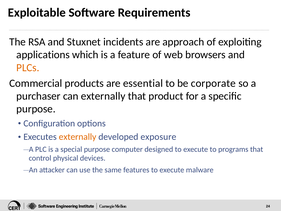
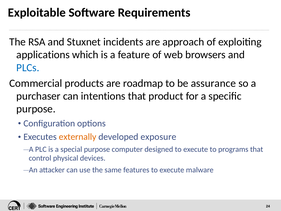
PLCs colour: orange -> blue (28, 68)
essential: essential -> roadmap (143, 83)
corporate: corporate -> assurance (213, 83)
can externally: externally -> intentions (103, 96)
